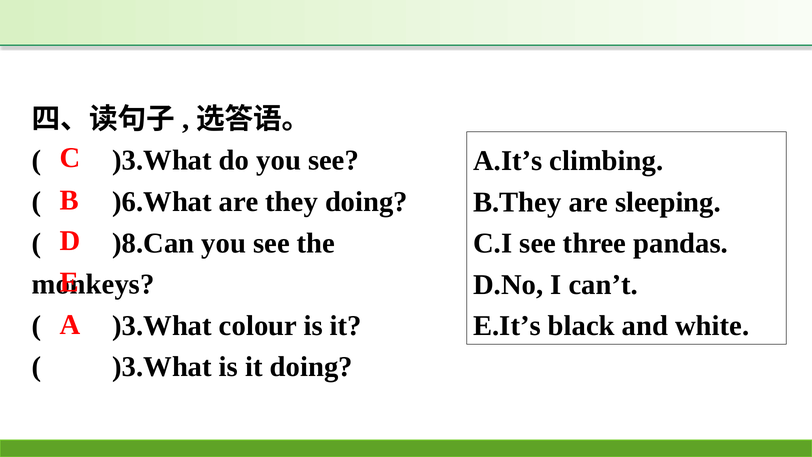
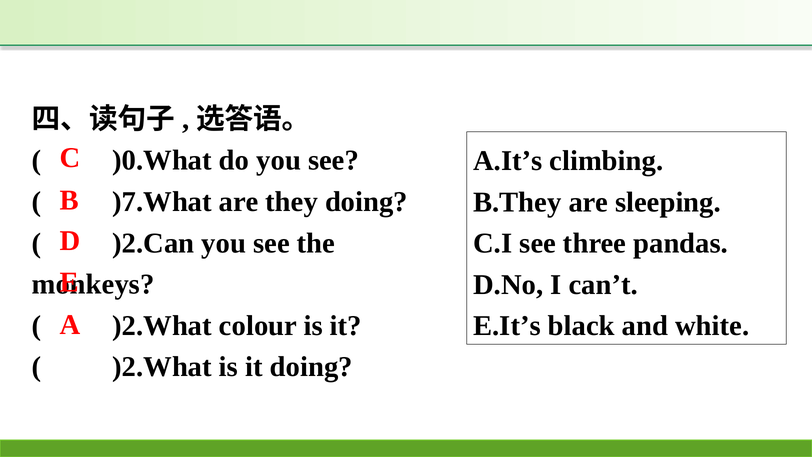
)3.What: )3.What -> )0.What (162, 160)
)6.What: )6.What -> )7.What (162, 202)
)8.Can: )8.Can -> )2.Can (153, 243)
)3.What: )3.What -> )2.What (162, 325)
)3.What: )3.What -> )2.What (162, 367)
